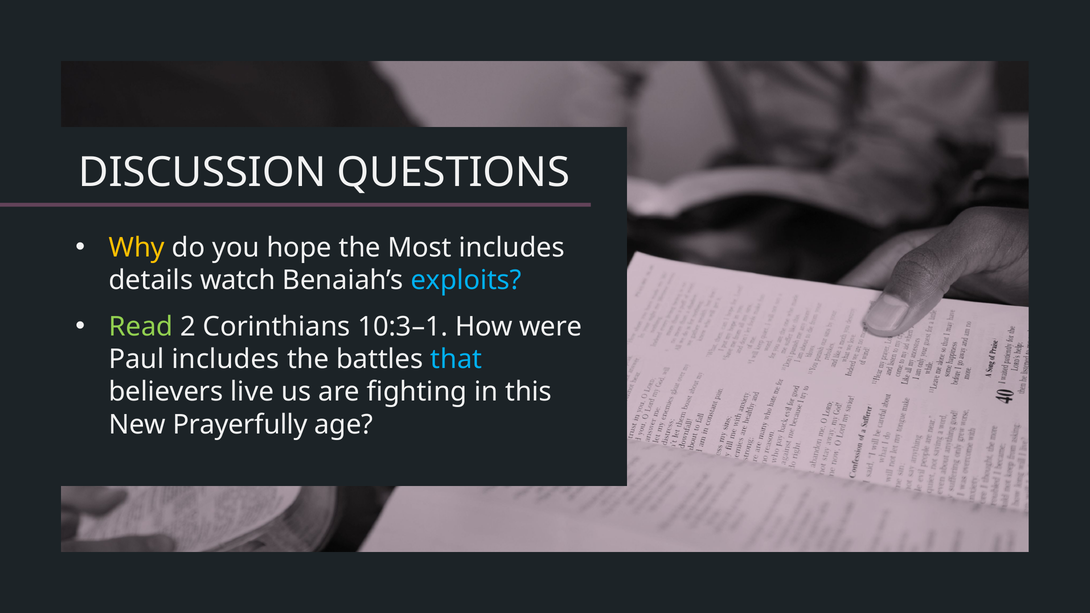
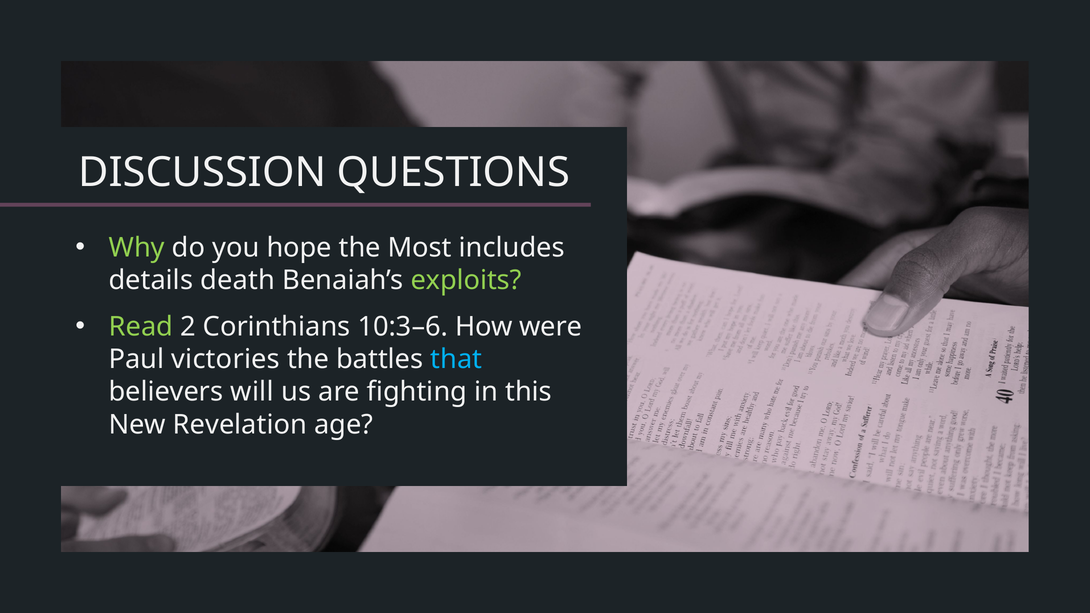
Why colour: yellow -> light green (137, 248)
watch: watch -> death (238, 280)
exploits colour: light blue -> light green (466, 280)
10:3–1: 10:3–1 -> 10:3–6 (403, 327)
Paul includes: includes -> victories (226, 359)
live: live -> will (252, 392)
Prayerfully: Prayerfully -> Revelation (240, 425)
